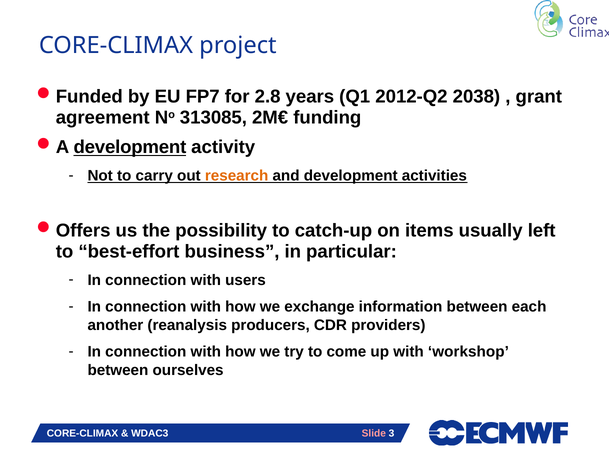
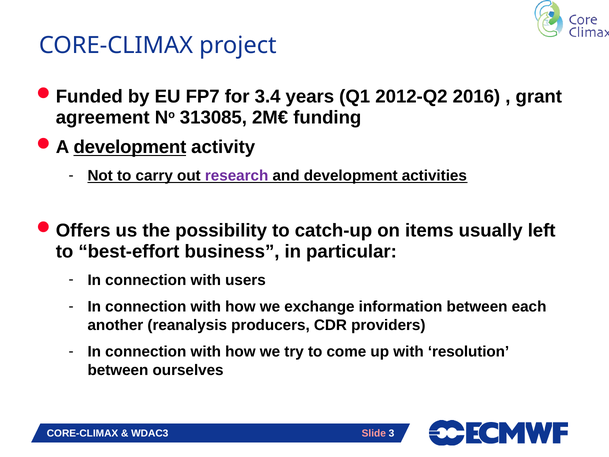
2.8: 2.8 -> 3.4 (268, 96)
2038: 2038 -> 2016 (476, 96)
research colour: orange -> purple (237, 176)
workshop: workshop -> resolution (469, 352)
